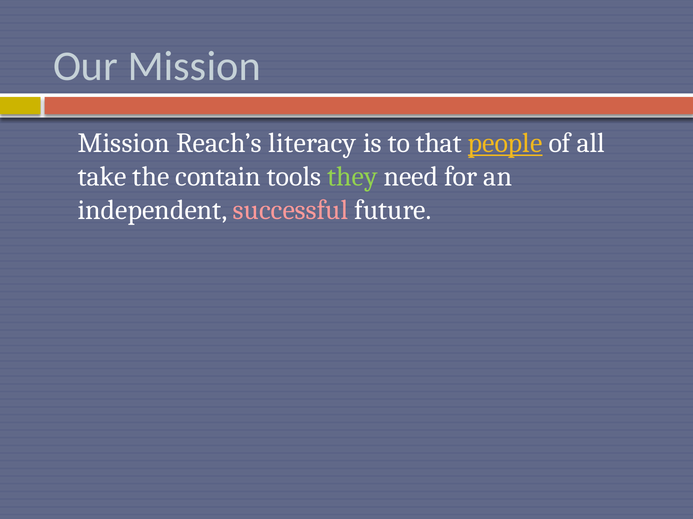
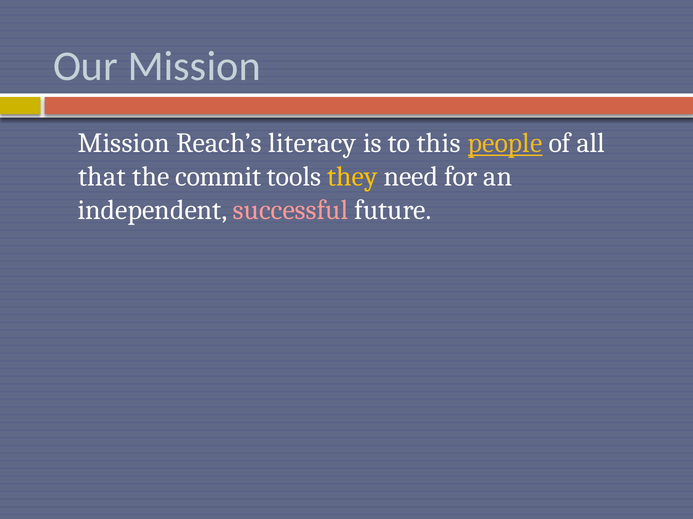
that: that -> this (439, 143)
take: take -> that (102, 177)
contain: contain -> commit (218, 177)
they colour: light green -> yellow (352, 177)
